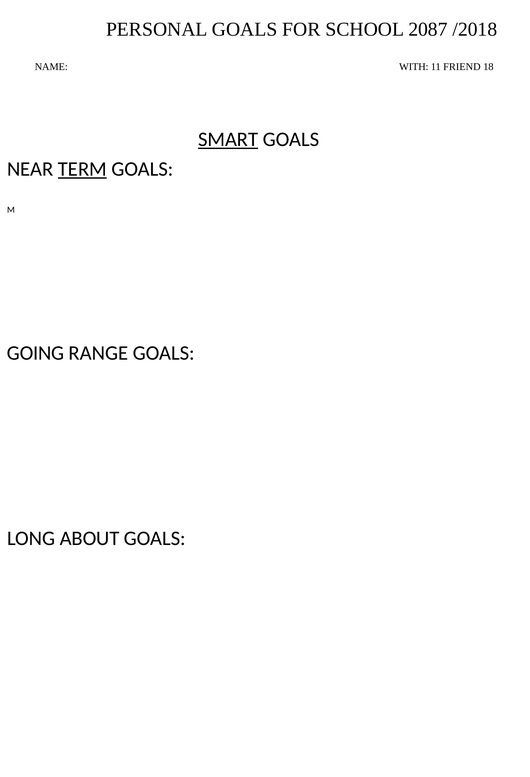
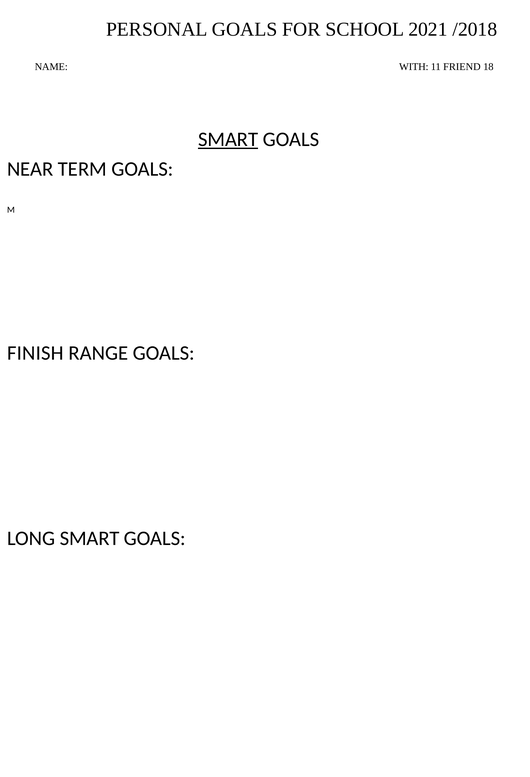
2087: 2087 -> 2021 (428, 29)
TERM underline: present -> none (82, 169)
GOING: GOING -> FINISH (35, 353)
LONG ABOUT: ABOUT -> SMART (90, 539)
